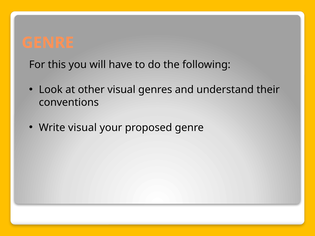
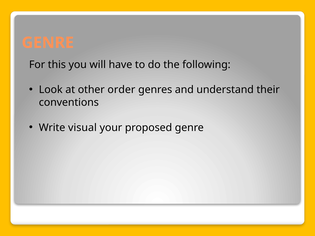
other visual: visual -> order (121, 90)
